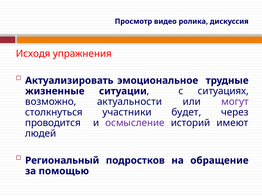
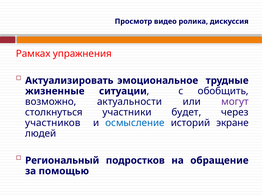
Исходя: Исходя -> Рамках (33, 54)
ситуациях: ситуациях -> обобщить (223, 91)
проводится: проводится -> участников (53, 123)
осмысление colour: purple -> blue (135, 123)
имеют: имеют -> экране (233, 123)
